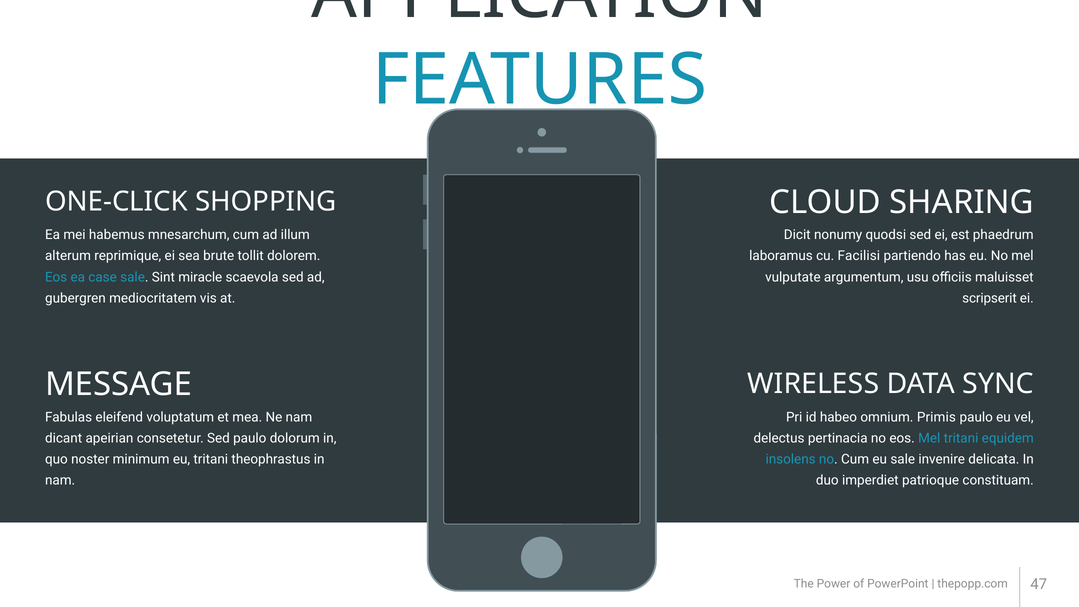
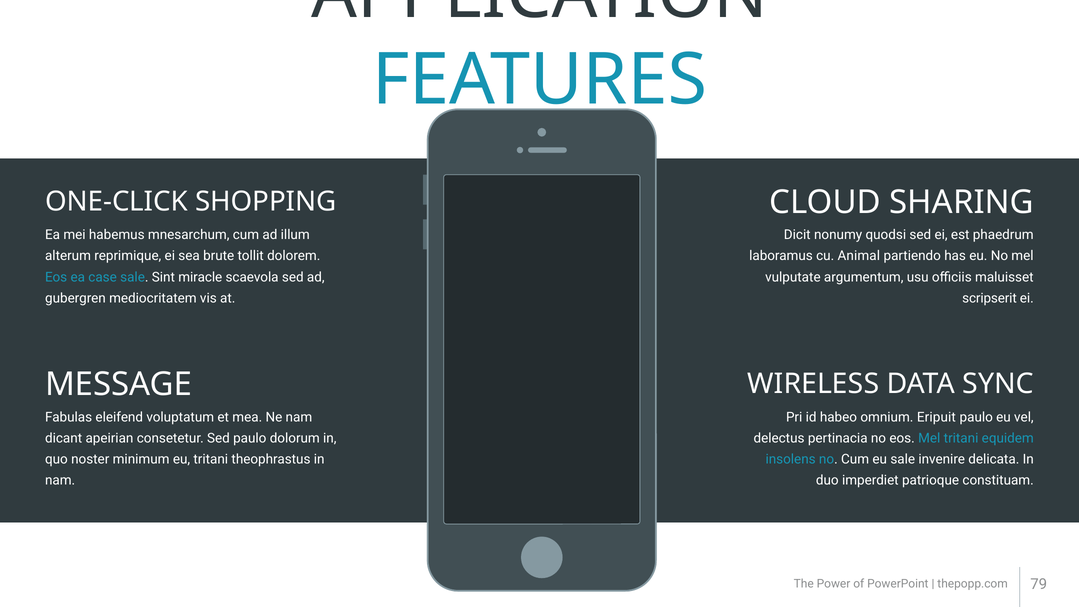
Facilisi: Facilisi -> Animal (859, 256)
Primis: Primis -> Eripuit (936, 417)
47: 47 -> 79 (1039, 584)
